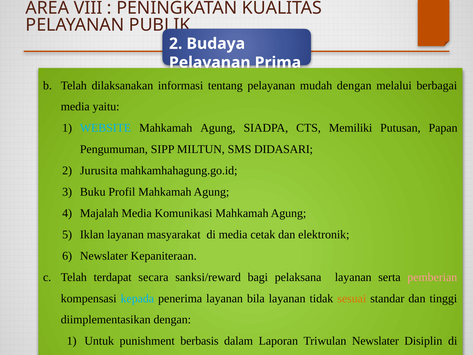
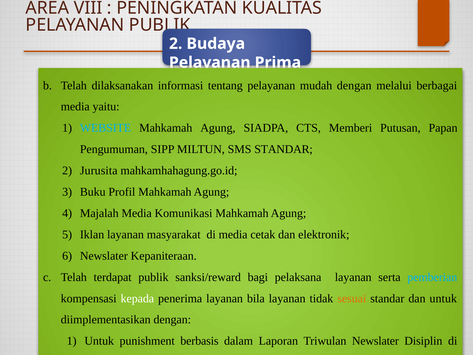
Memiliki: Memiliki -> Memberi (351, 128)
SMS DIDASARI: DIDASARI -> STANDAR (284, 149)
terdapat secara: secara -> publik (153, 277)
pemberian colour: pink -> light blue (432, 277)
kepada colour: light blue -> white (137, 298)
dan tinggi: tinggi -> untuk (443, 298)
